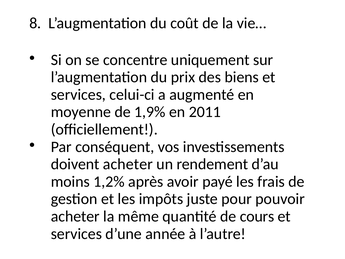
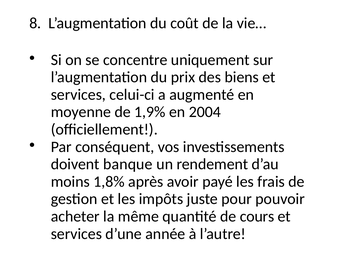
2011: 2011 -> 2004 (205, 112)
doivent acheter: acheter -> banque (128, 164)
1,2%: 1,2% -> 1,8% (109, 181)
